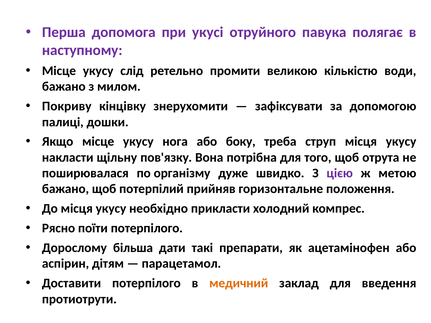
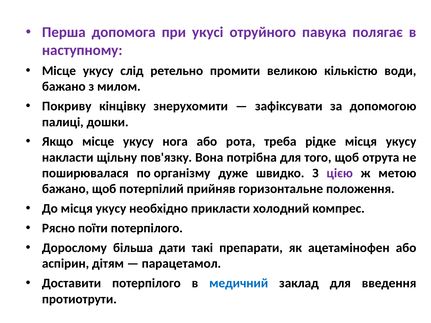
боку: боку -> рота (241, 142)
струп: струп -> рідке (321, 142)
медичний colour: orange -> blue (239, 283)
